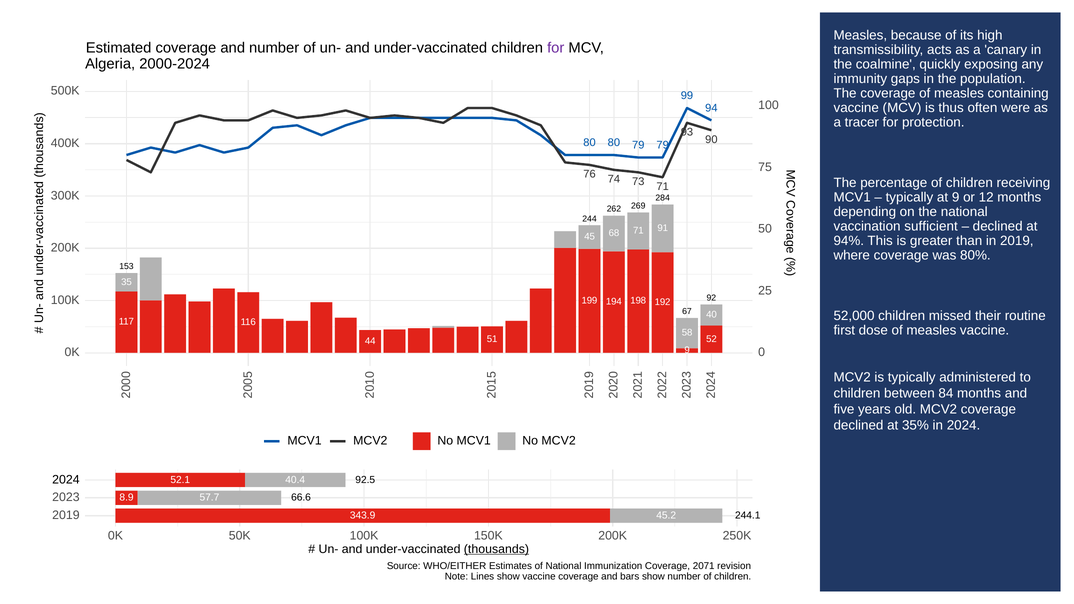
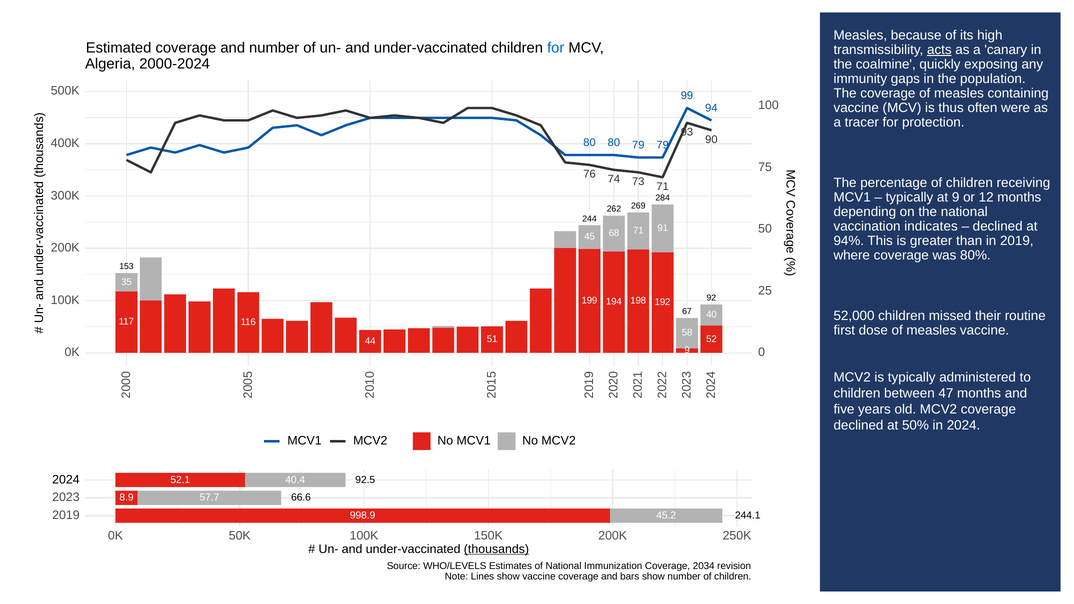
for colour: purple -> blue (556, 48)
acts underline: none -> present (939, 50)
sufficient: sufficient -> indicates (931, 226)
84: 84 -> 47 (946, 393)
35%: 35% -> 50% (915, 426)
343.9: 343.9 -> 998.9 (363, 515)
WHO/EITHER: WHO/EITHER -> WHO/LEVELS (455, 566)
2071: 2071 -> 2034 (704, 566)
